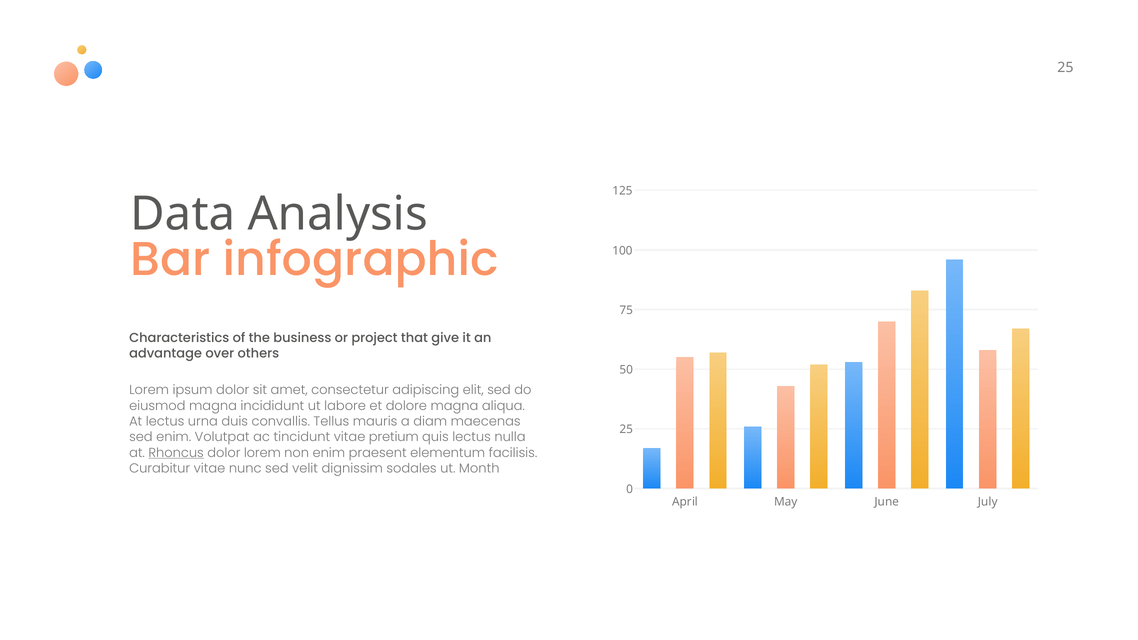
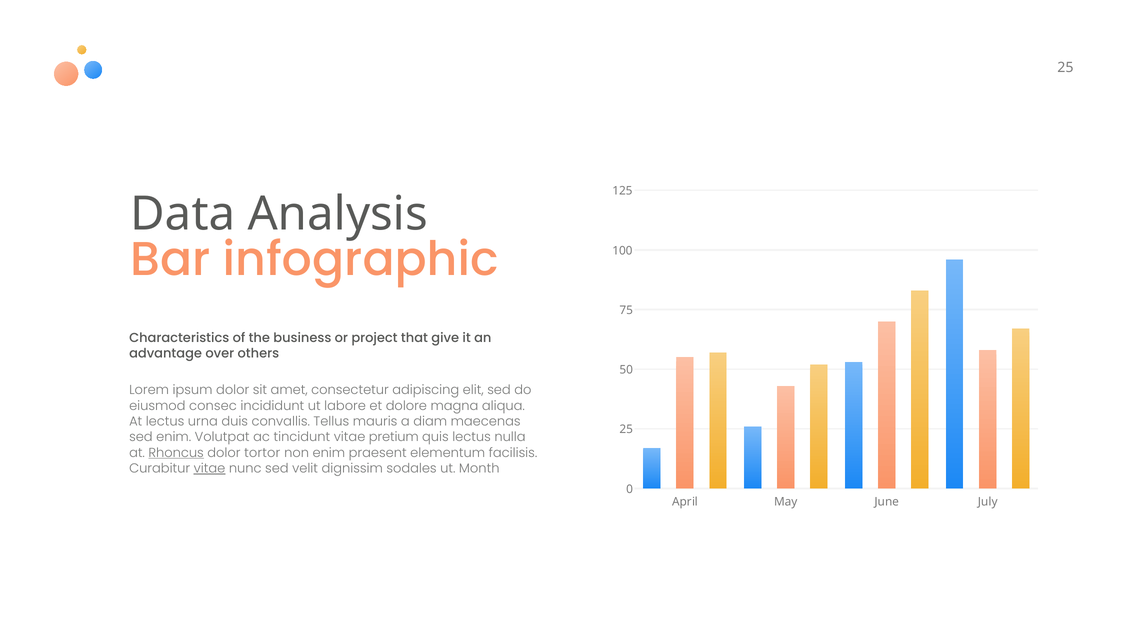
eiusmod magna: magna -> consec (213, 406)
dolor lorem: lorem -> tortor (262, 453)
vitae underline: none -> present (210, 468)
